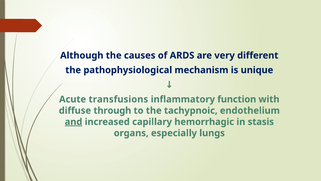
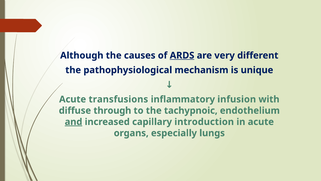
ARDS underline: none -> present (182, 55)
function: function -> infusion (237, 99)
hemorrhagic: hemorrhagic -> introduction (204, 122)
in stasis: stasis -> acute (261, 122)
